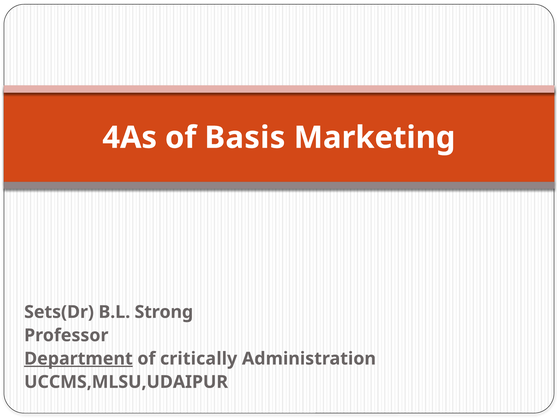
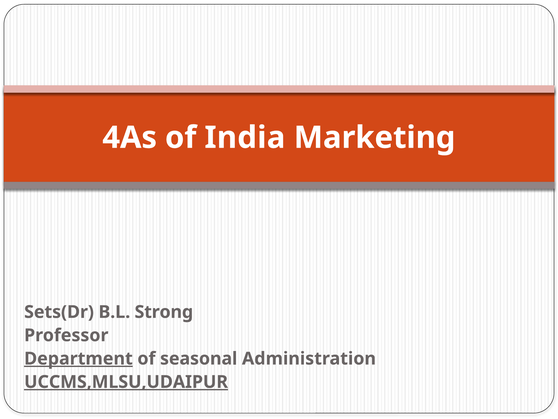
Basis: Basis -> India (245, 137)
critically: critically -> seasonal (199, 358)
UCCMS,MLSU,UDAIPUR underline: none -> present (126, 382)
